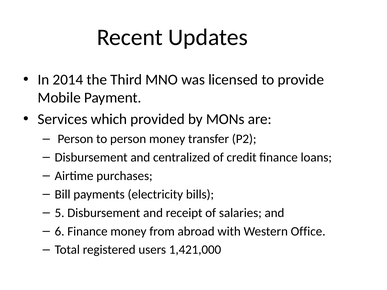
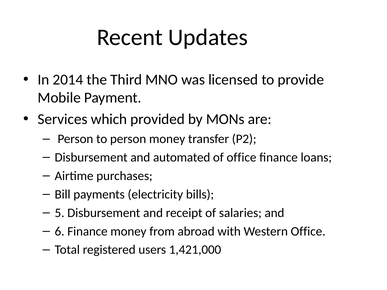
centralized: centralized -> automated (182, 157)
of credit: credit -> office (241, 157)
